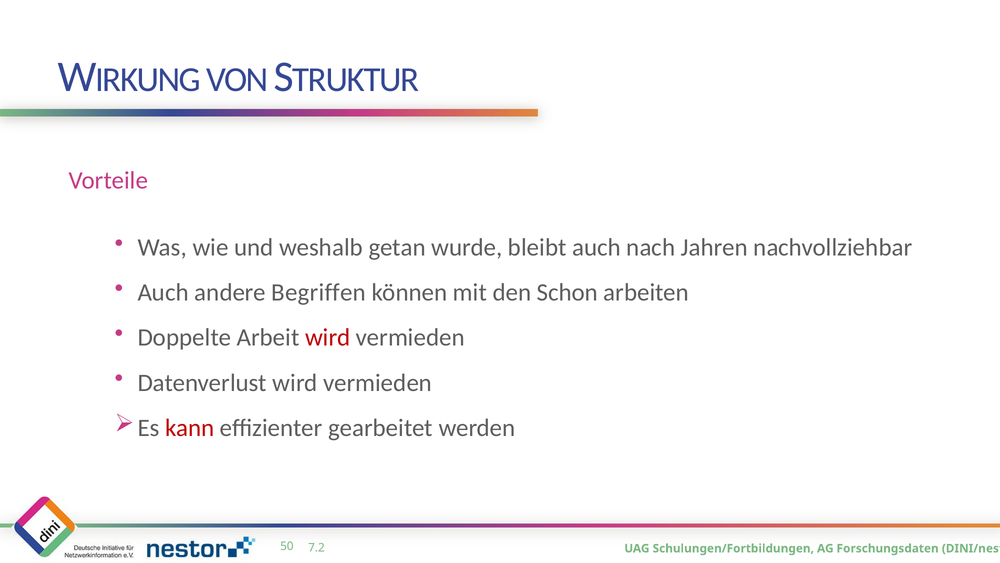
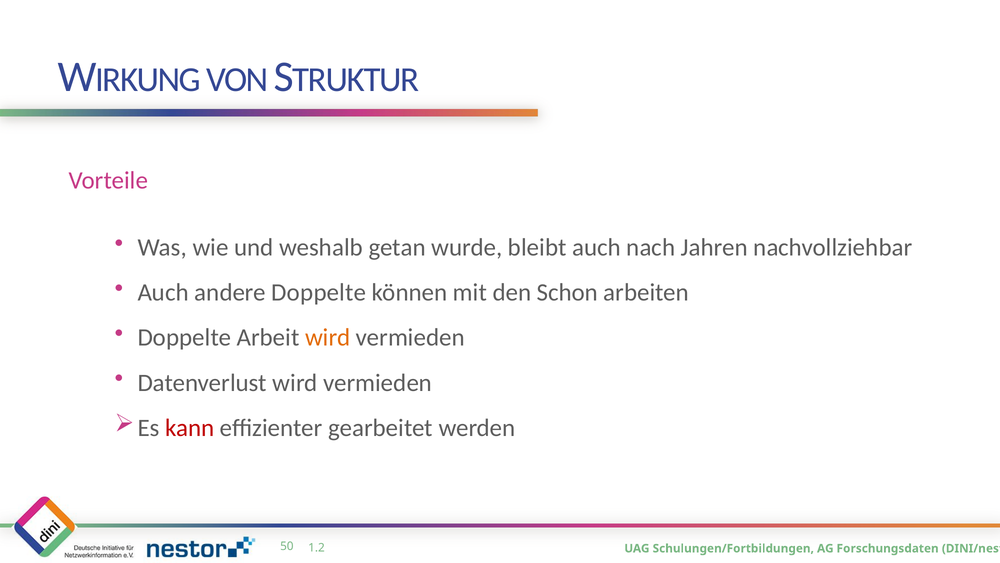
andere Begriffen: Begriffen -> Doppelte (319, 292)
wird colour: red -> orange (328, 337)
7.2: 7.2 -> 1.2 (316, 547)
